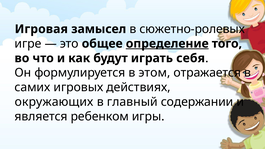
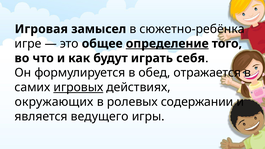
сюжетно-ролевых: сюжетно-ролевых -> сюжетно-ребёнка (192, 29)
этом: этом -> обед (154, 73)
игровых underline: none -> present (78, 87)
главный: главный -> ролевых (132, 102)
ребенком: ребенком -> ведущего (100, 117)
